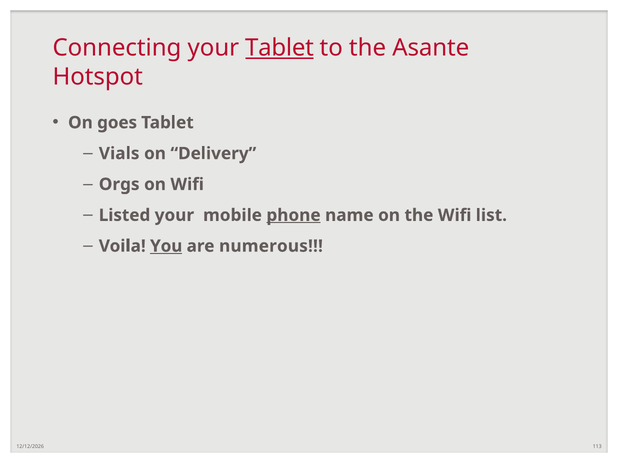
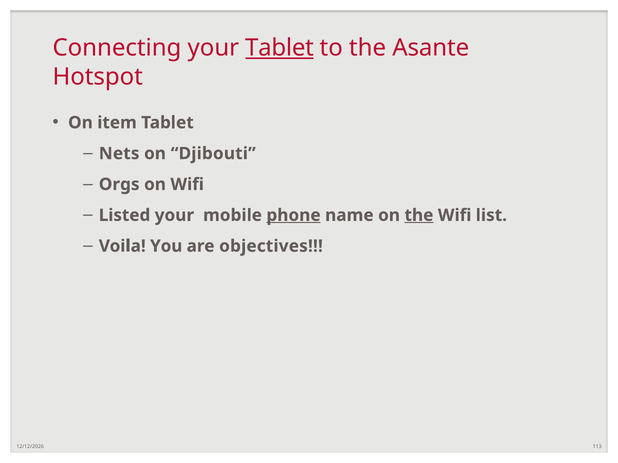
goes: goes -> item (117, 123)
Vials: Vials -> Nets (119, 154)
Delivery: Delivery -> Djibouti (213, 154)
the underline: none -> present (419, 215)
You underline: present -> none (166, 246)
numerous: numerous -> objectives (271, 246)
